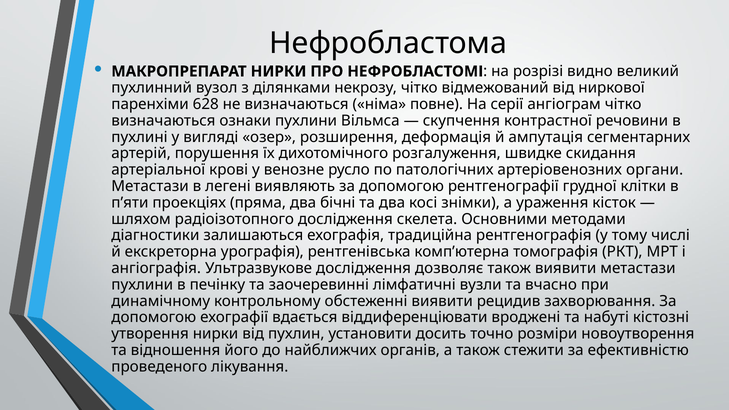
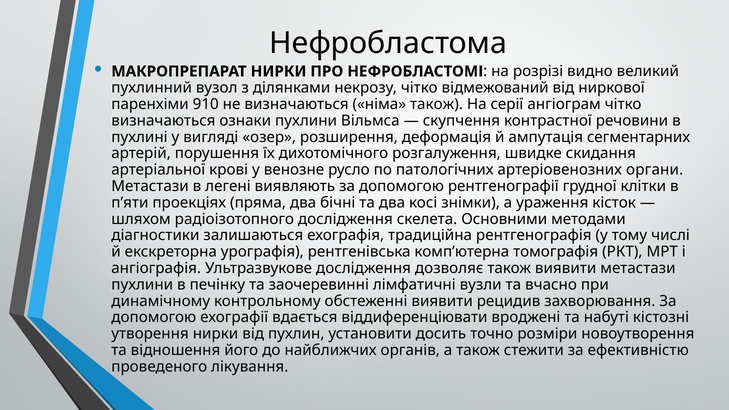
628: 628 -> 910 (206, 104)
німа повне: повне -> також (436, 104)
